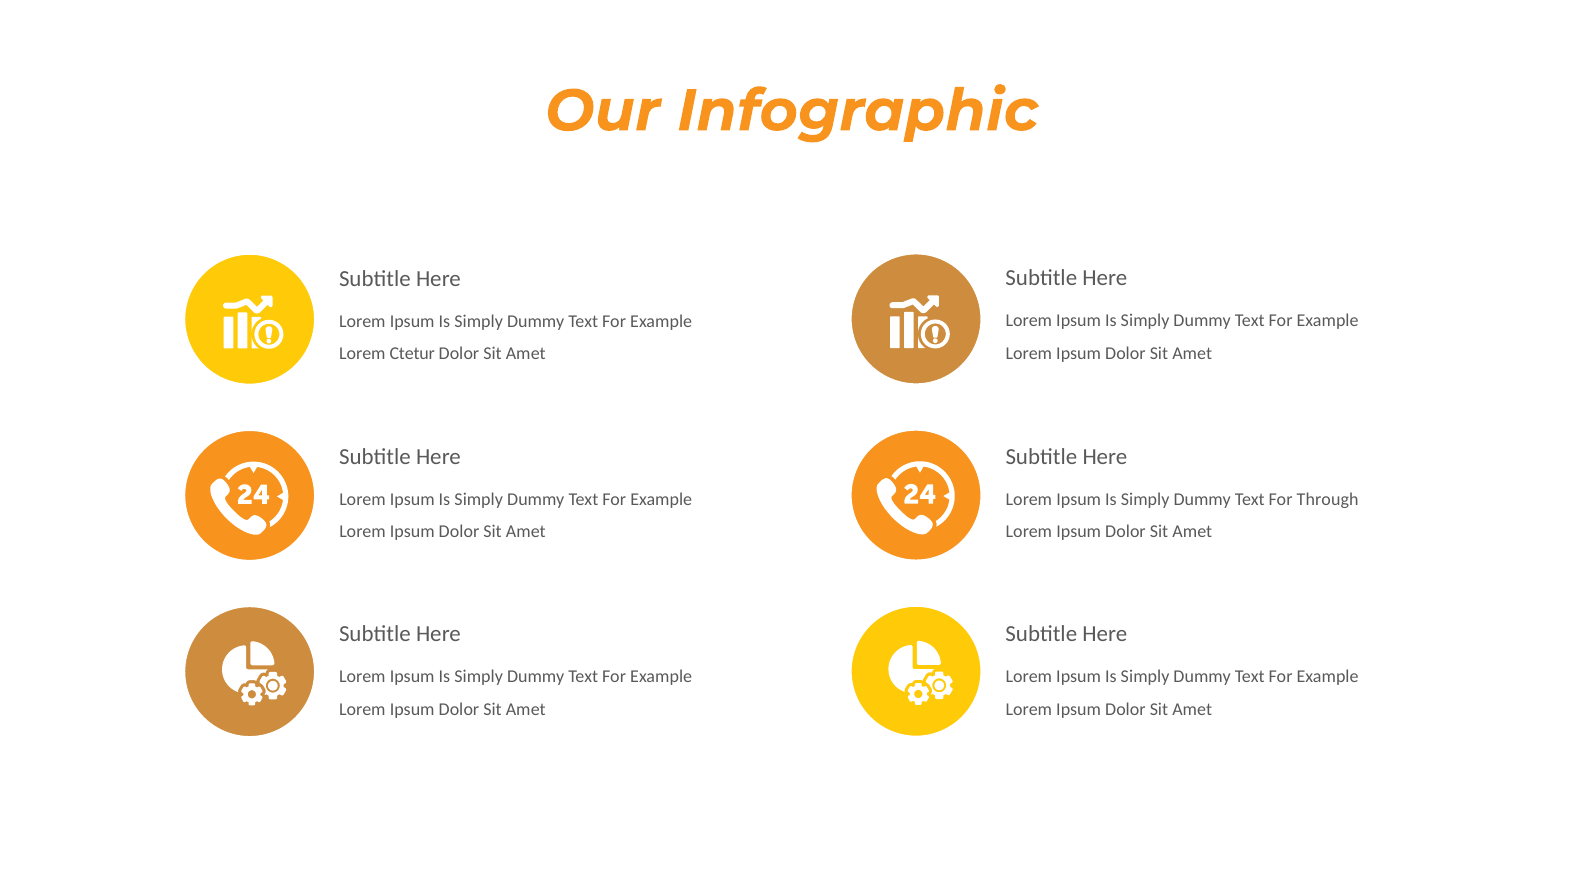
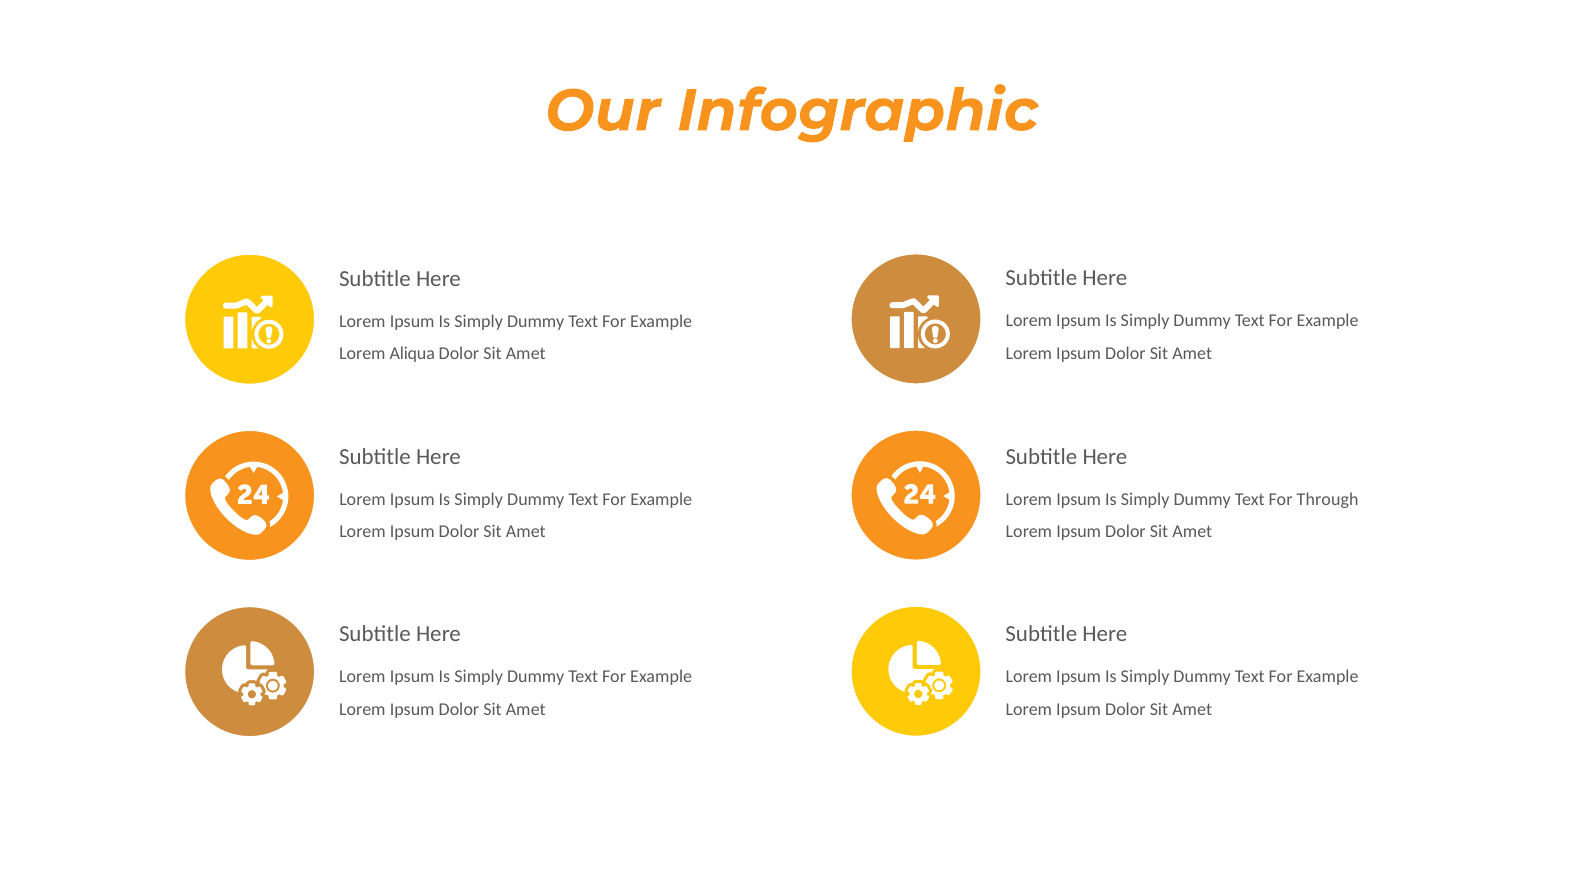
Ctetur: Ctetur -> Aliqua (412, 354)
